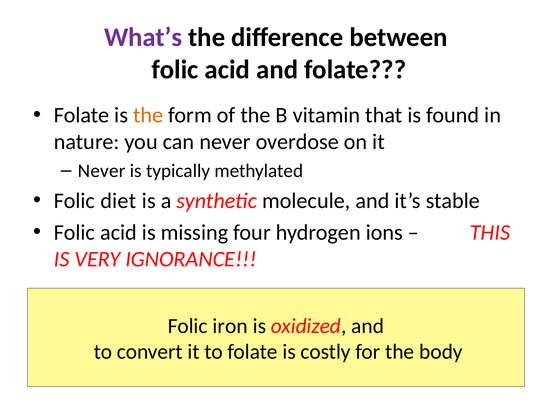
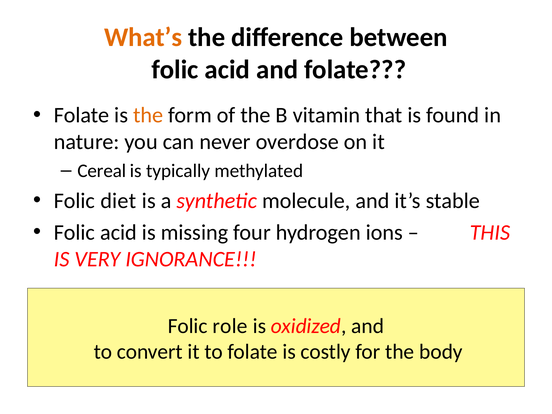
What’s colour: purple -> orange (143, 37)
Never: Never -> Cereal (102, 171)
iron: iron -> role (230, 326)
